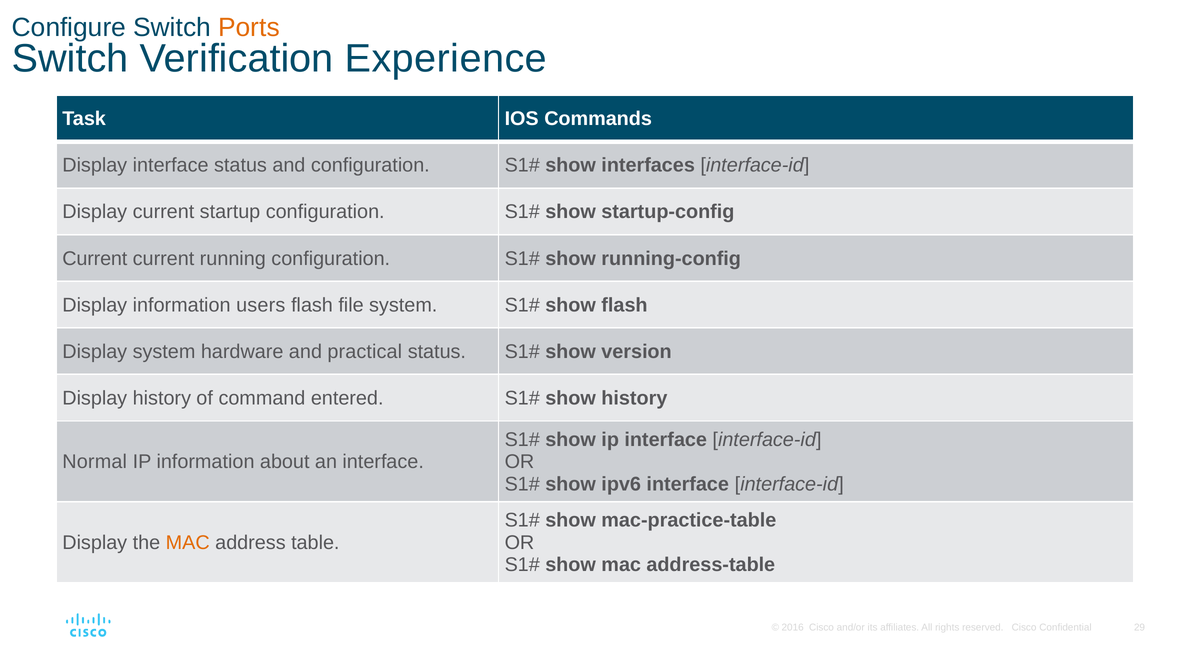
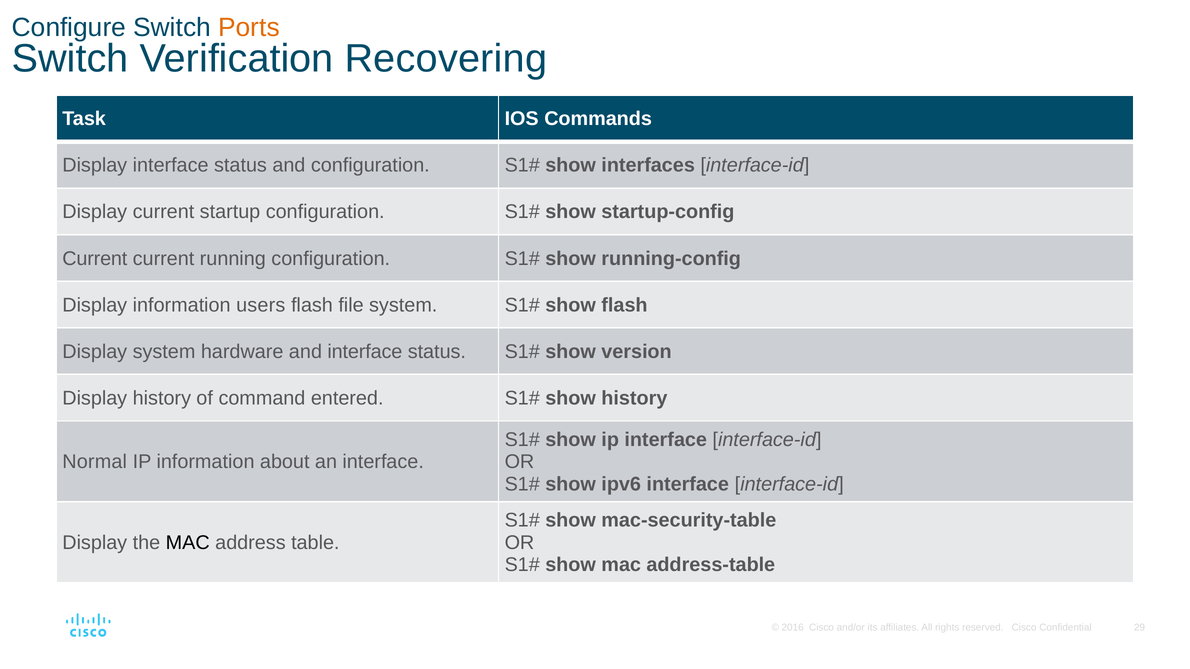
Experience: Experience -> Recovering (446, 59)
and practical: practical -> interface (365, 352)
mac-practice-table: mac-practice-table -> mac-security-table (689, 521)
MAC colour: orange -> black (188, 543)
